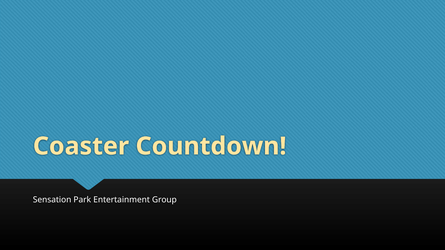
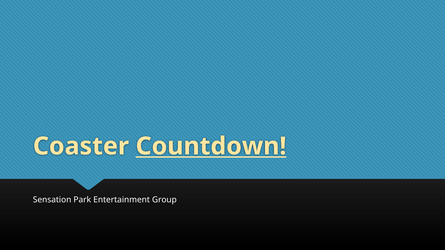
Countdown underline: none -> present (211, 146)
